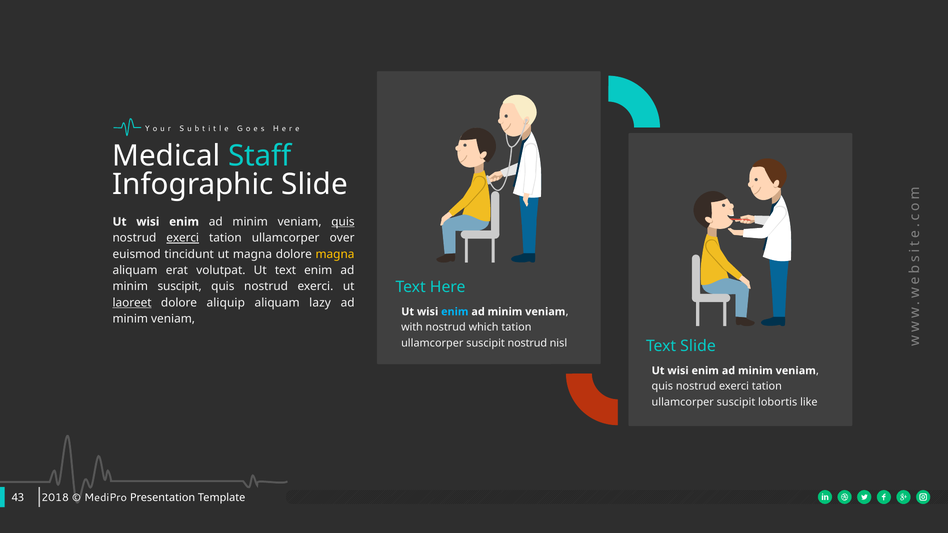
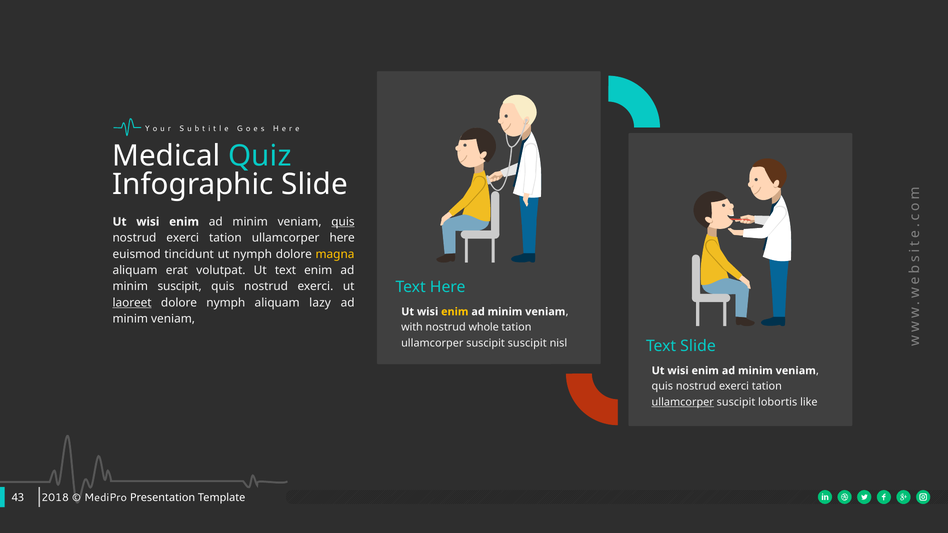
Staff: Staff -> Quiz (260, 156)
exerci underline: present -> none (183, 238)
ullamcorper over: over -> here (342, 238)
ut magna: magna -> nymph (252, 254)
dolore aliquip: aliquip -> nymph (226, 303)
enim colour: light blue -> yellow (455, 312)
which: which -> whole (484, 327)
suscipit nostrud: nostrud -> suscipit (527, 343)
ullamcorper underline: none -> present (683, 402)
